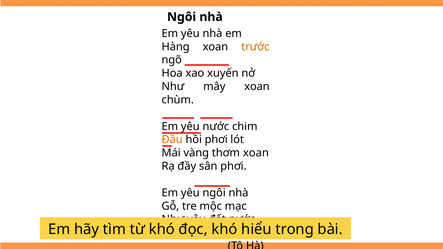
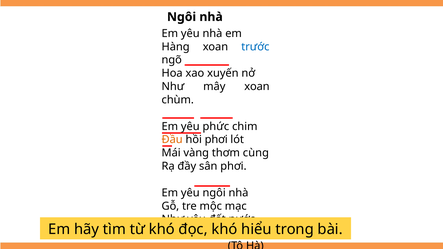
trước colour: orange -> blue (255, 47)
yêu nước: nước -> phức (216, 126)
thơm xoan: xoan -> cùng (256, 153)
